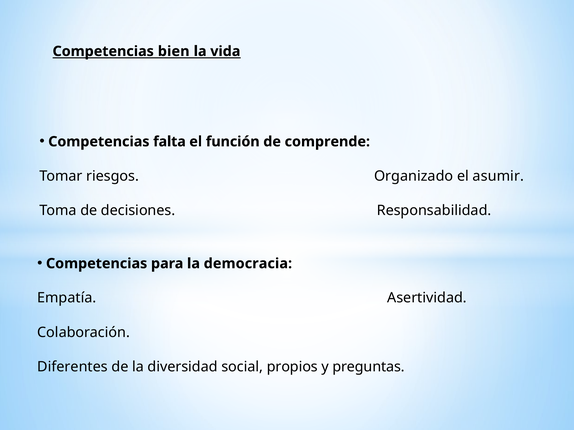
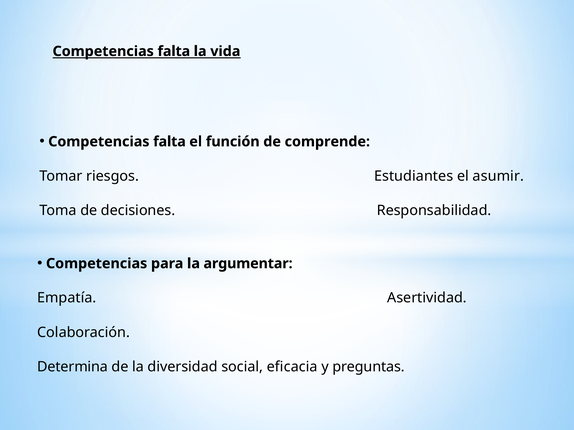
bien: bien -> falta (174, 51)
Organizado: Organizado -> Estudiantes (414, 176)
democracia: democracia -> argumentar (248, 264)
Diferentes: Diferentes -> Determina (73, 367)
propios: propios -> eficacia (292, 367)
